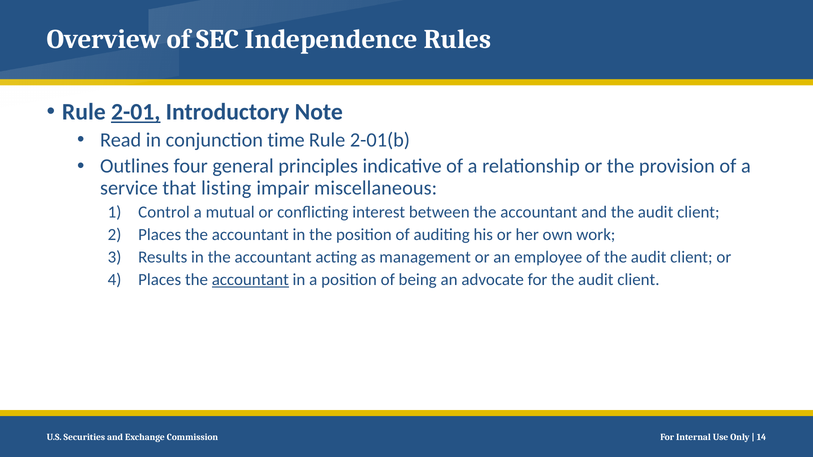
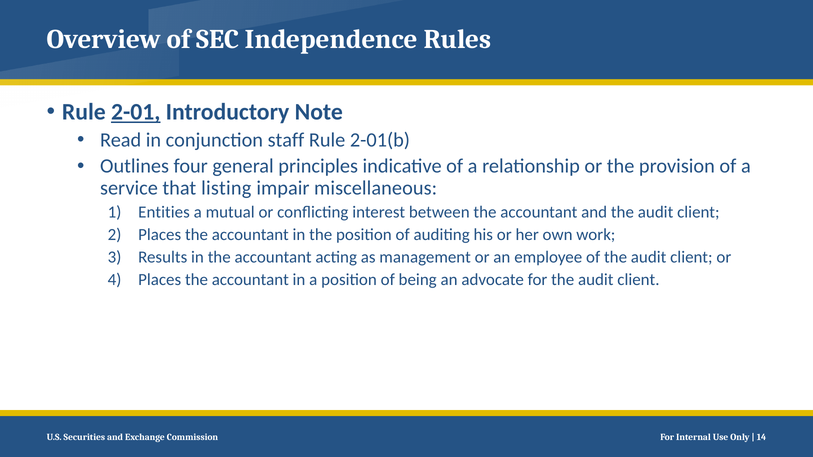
time: time -> staff (286, 140)
Control: Control -> Entities (164, 213)
accountant underline: present -> none (250, 280)
